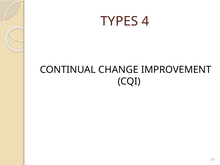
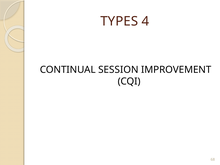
CHANGE: CHANGE -> SESSION (118, 70)
